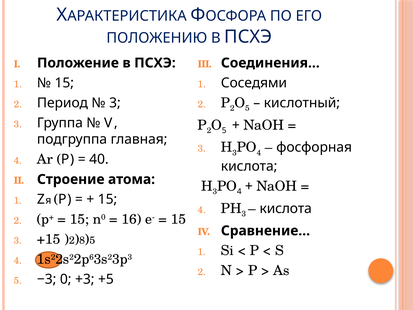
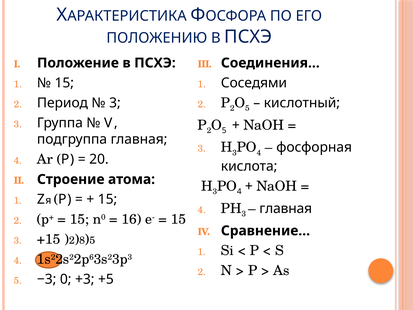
40: 40 -> 20 (99, 159)
кислота: кислота -> главная (286, 208)
